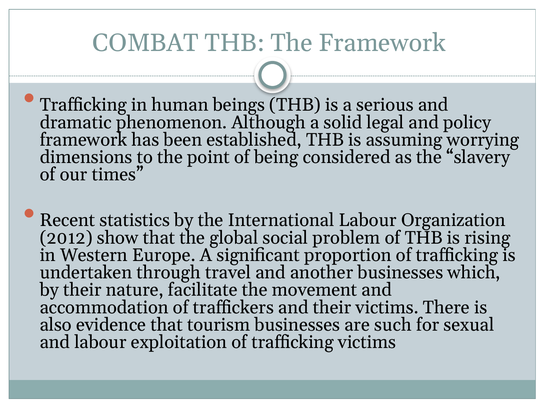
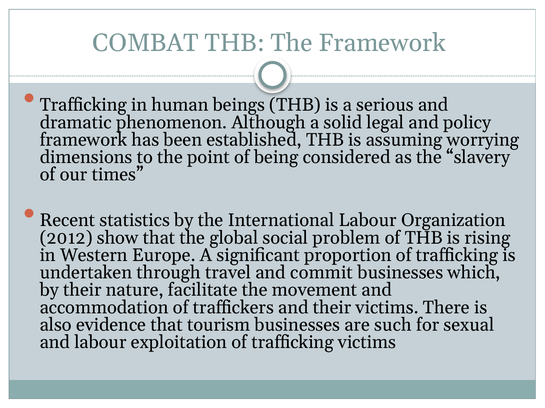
another: another -> commit (322, 273)
